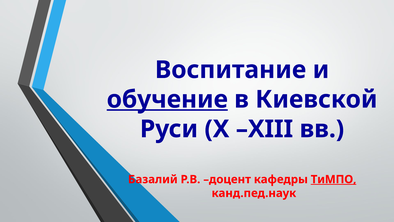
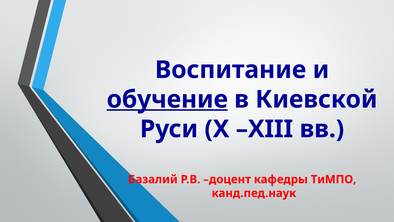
ТиМПО underline: present -> none (334, 179)
